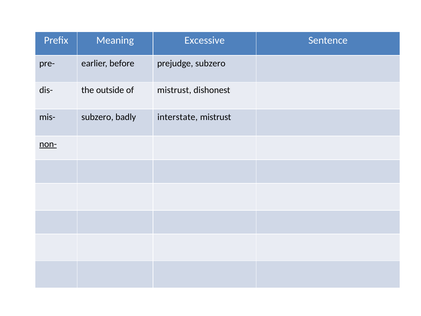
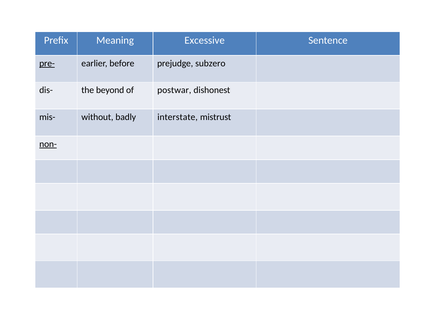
pre- underline: none -> present (47, 63)
outside: outside -> beyond (110, 90)
of mistrust: mistrust -> postwar (174, 90)
mis- subzero: subzero -> without (97, 117)
